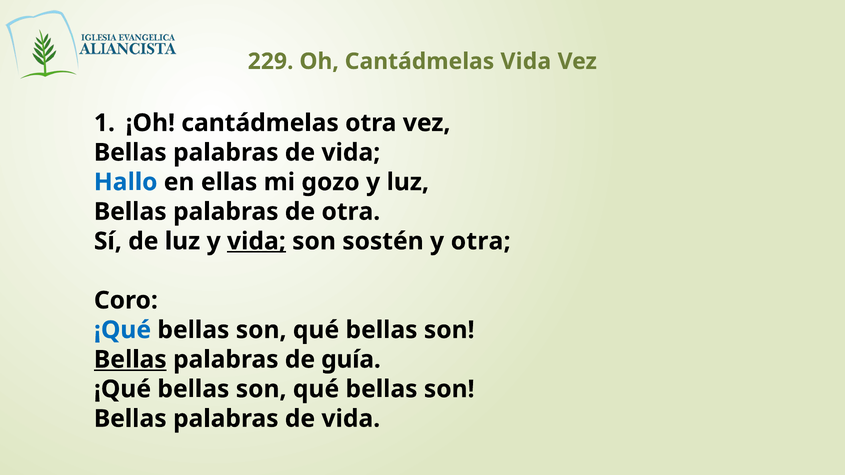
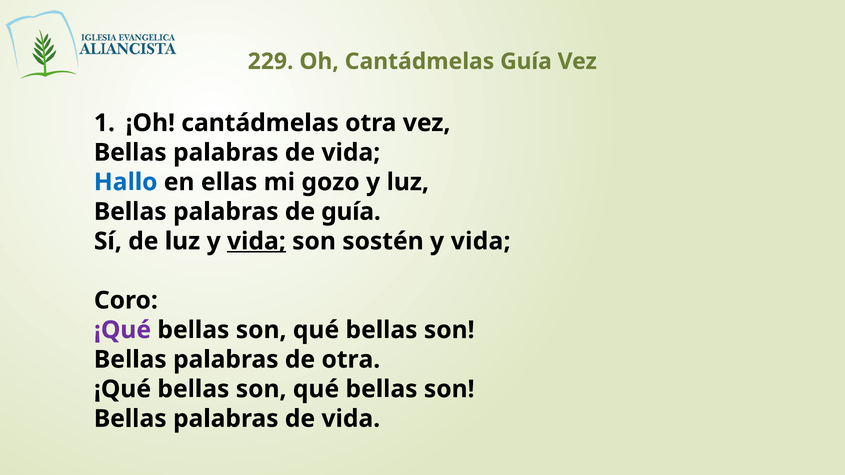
Cantádmelas Vida: Vida -> Guía (526, 61)
de otra: otra -> guía (351, 212)
sostén y otra: otra -> vida (481, 241)
¡Qué colour: blue -> purple (122, 330)
Bellas underline: present -> none (130, 360)
de guía: guía -> otra (351, 360)
